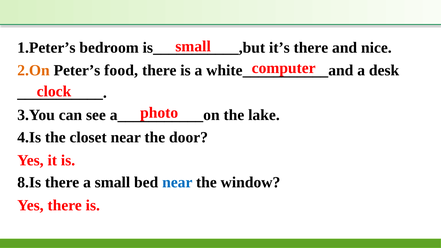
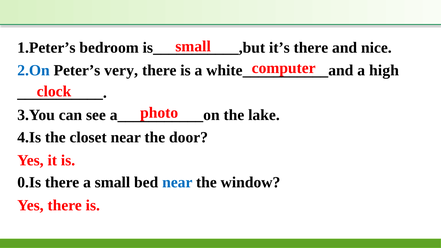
2.On colour: orange -> blue (33, 70)
food: food -> very (121, 70)
desk: desk -> high (384, 70)
8.Is: 8.Is -> 0.Is (29, 182)
